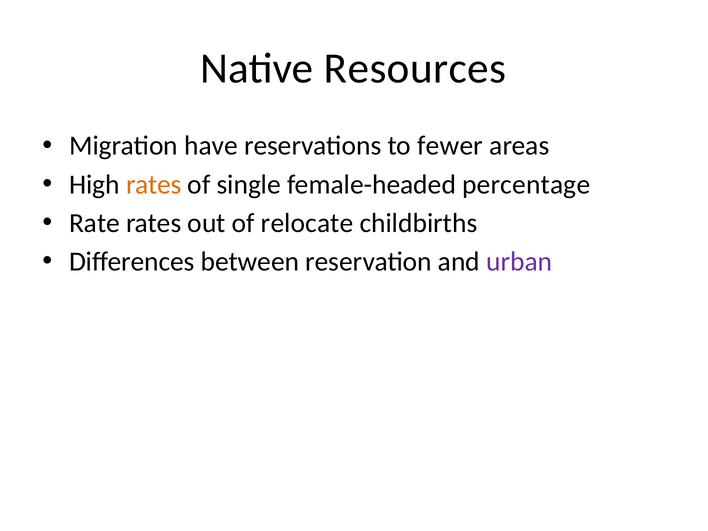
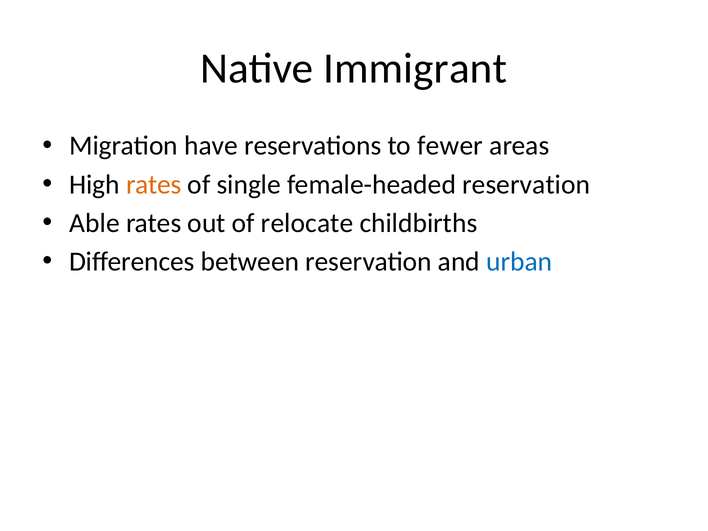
Resources: Resources -> Immigrant (415, 69)
female-headed percentage: percentage -> reservation (526, 184)
Rate: Rate -> Able (94, 223)
urban colour: purple -> blue (519, 262)
